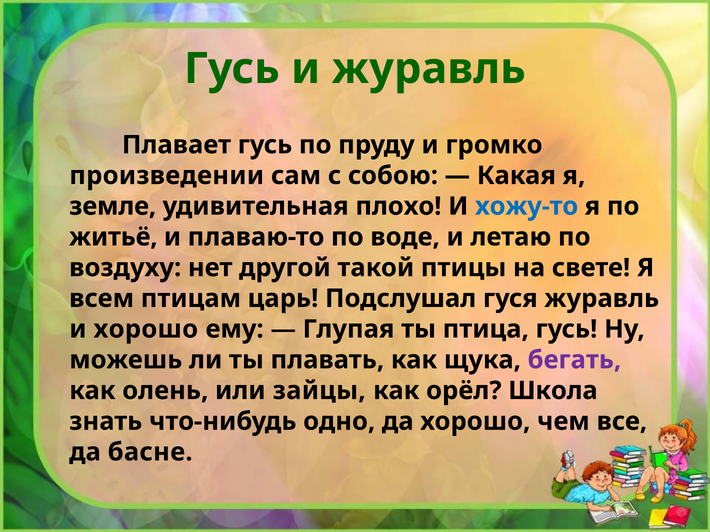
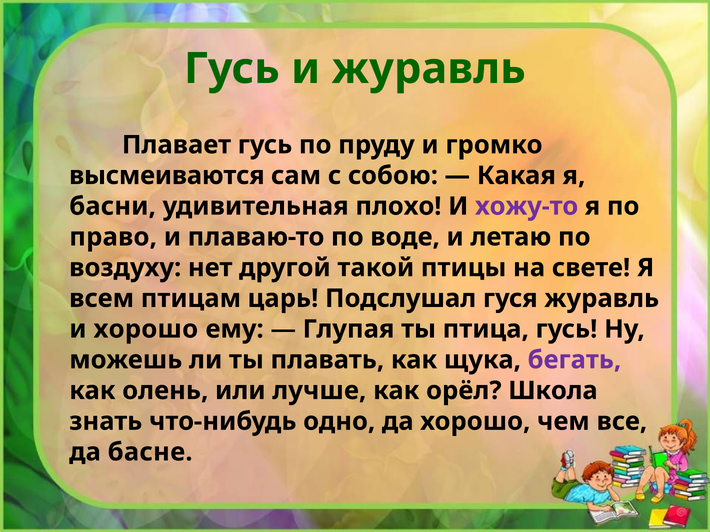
произведении: произведении -> высмеиваются (167, 176)
земле: земле -> басни (113, 206)
хожу-то colour: blue -> purple (527, 206)
житьё: житьё -> право (113, 237)
зайцы: зайцы -> лучше (319, 391)
